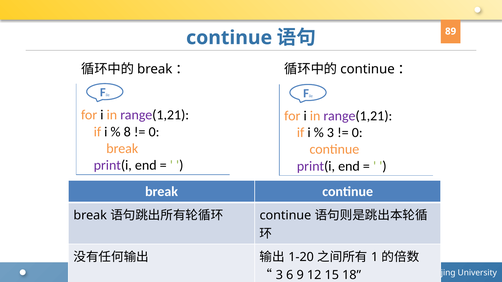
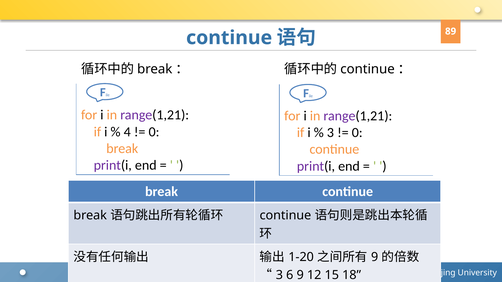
8: 8 -> 4 (127, 132)
1: 1 -> 9 (375, 257)
